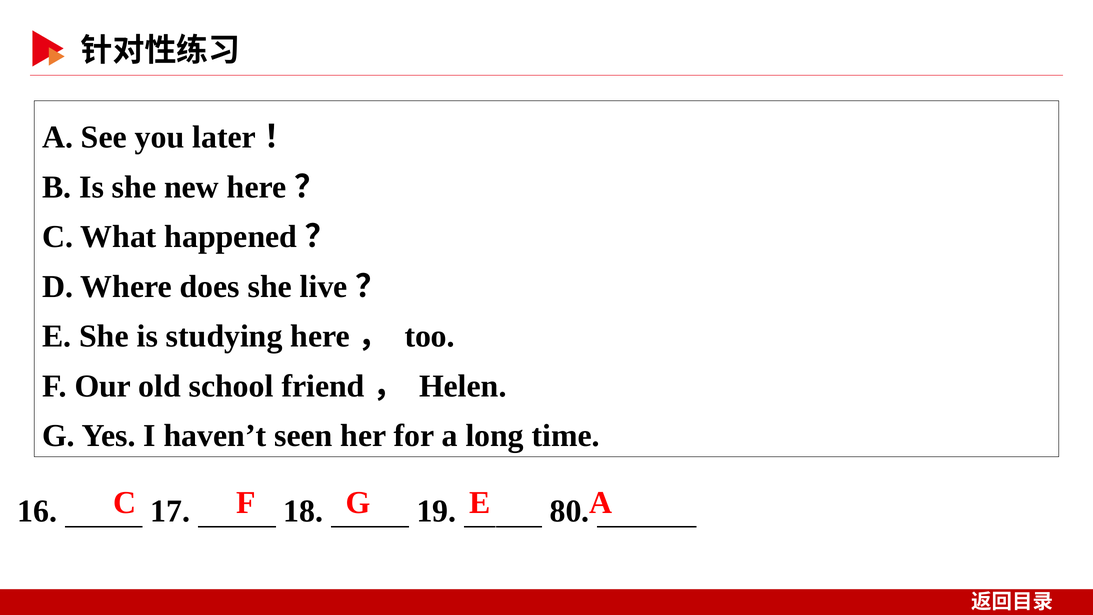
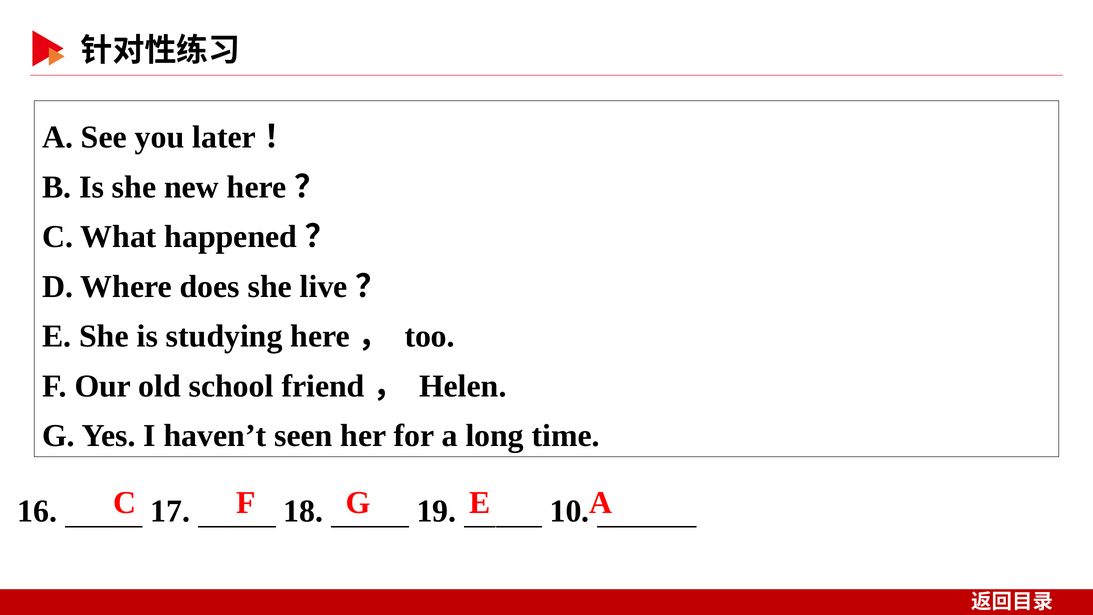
80: 80 -> 10 (570, 511)
